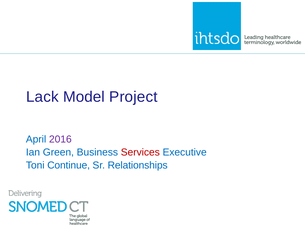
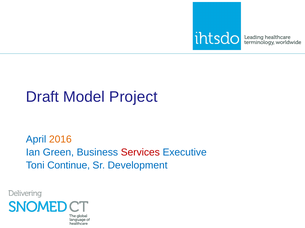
Lack: Lack -> Draft (42, 97)
2016 colour: purple -> orange (60, 140)
Relationships: Relationships -> Development (138, 166)
